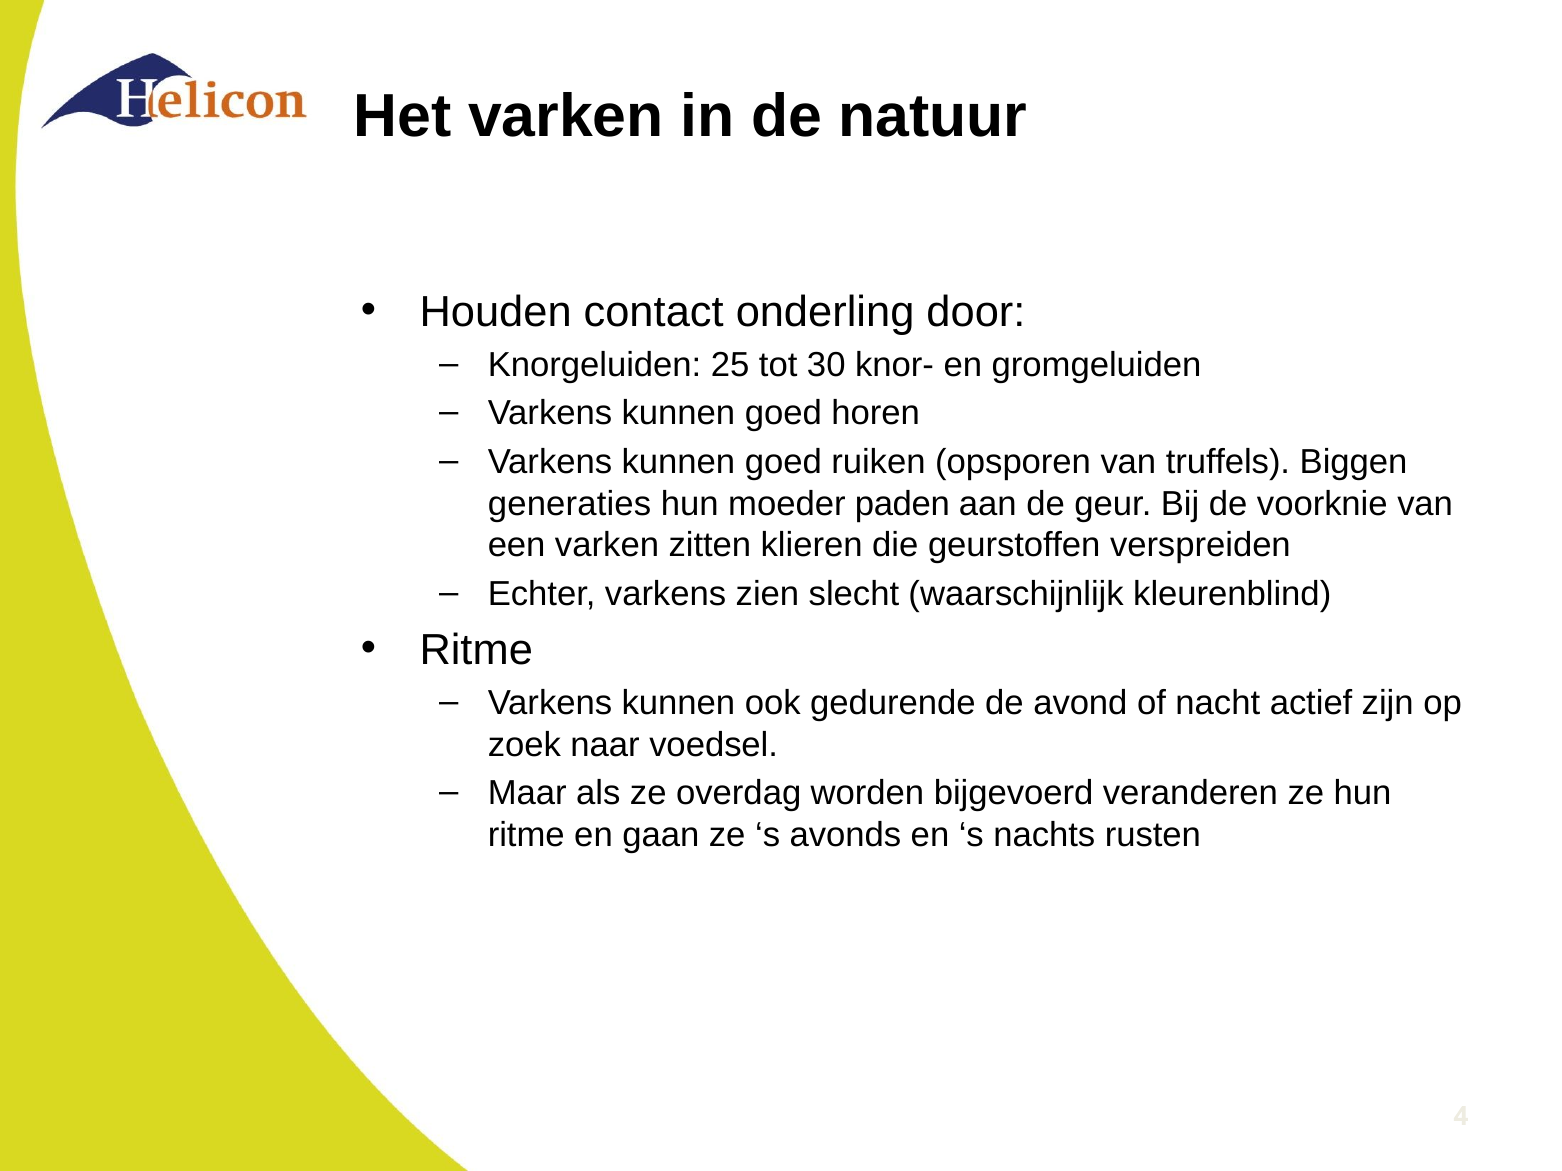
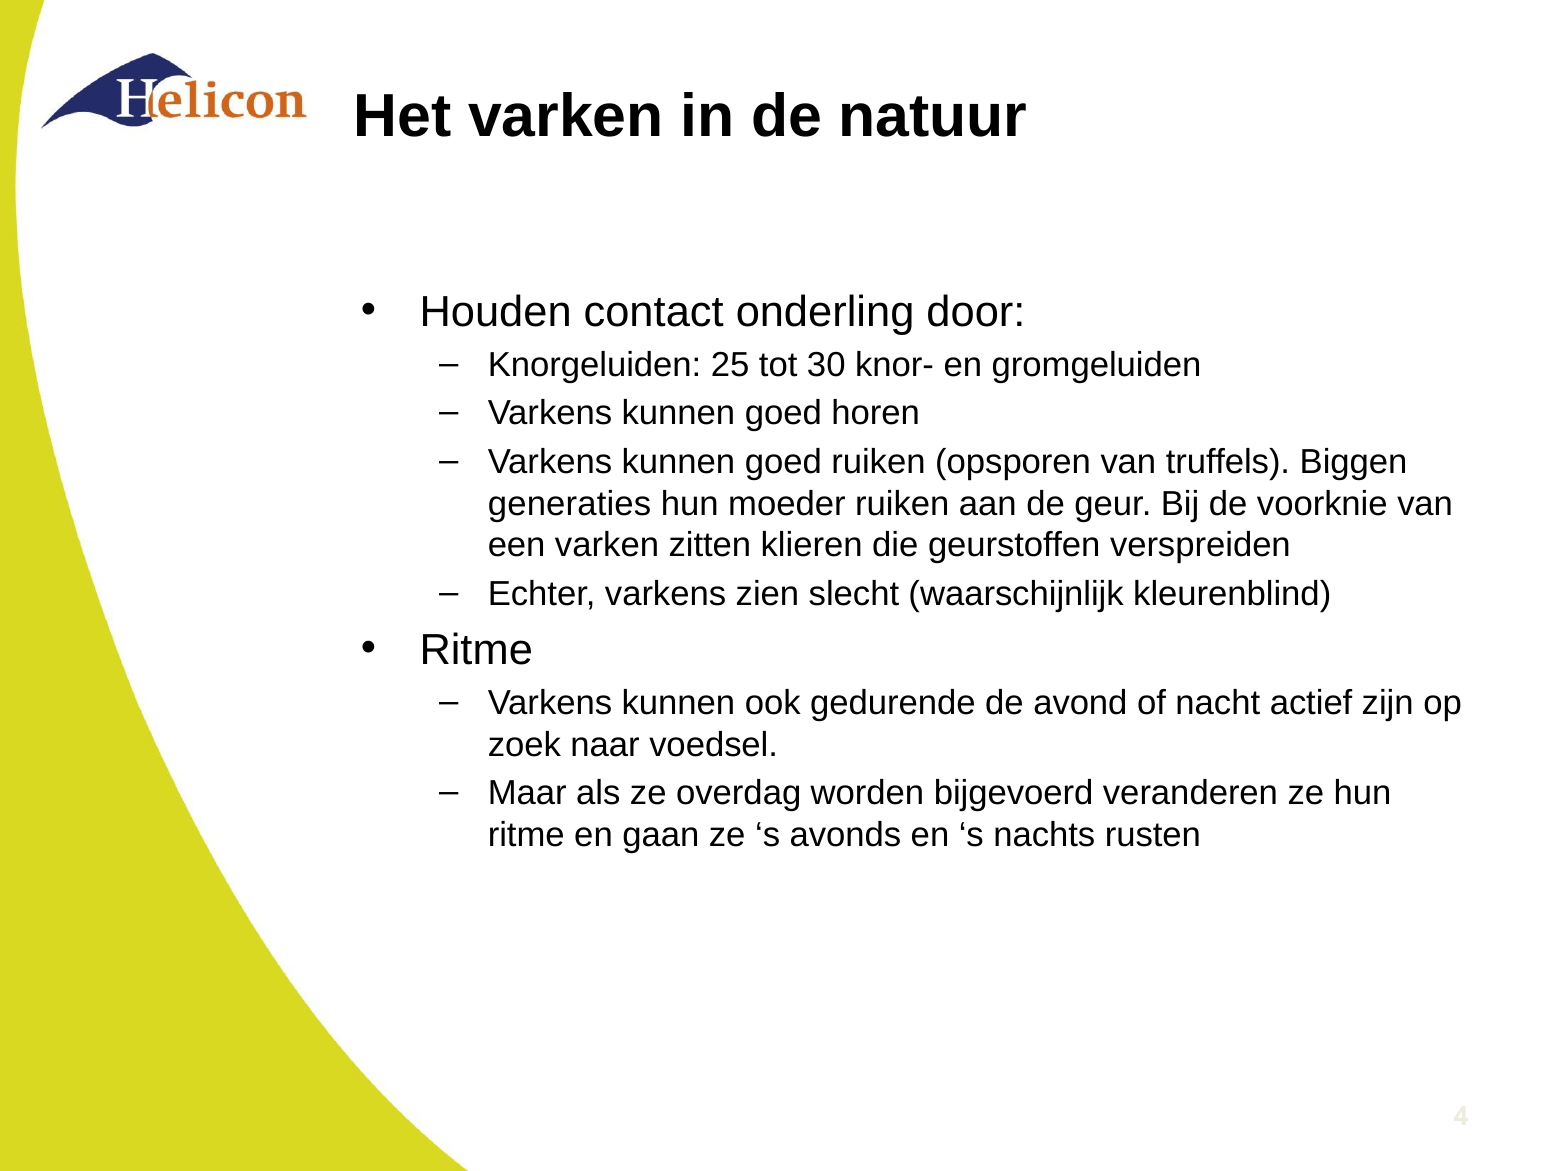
moeder paden: paden -> ruiken (902, 504)
